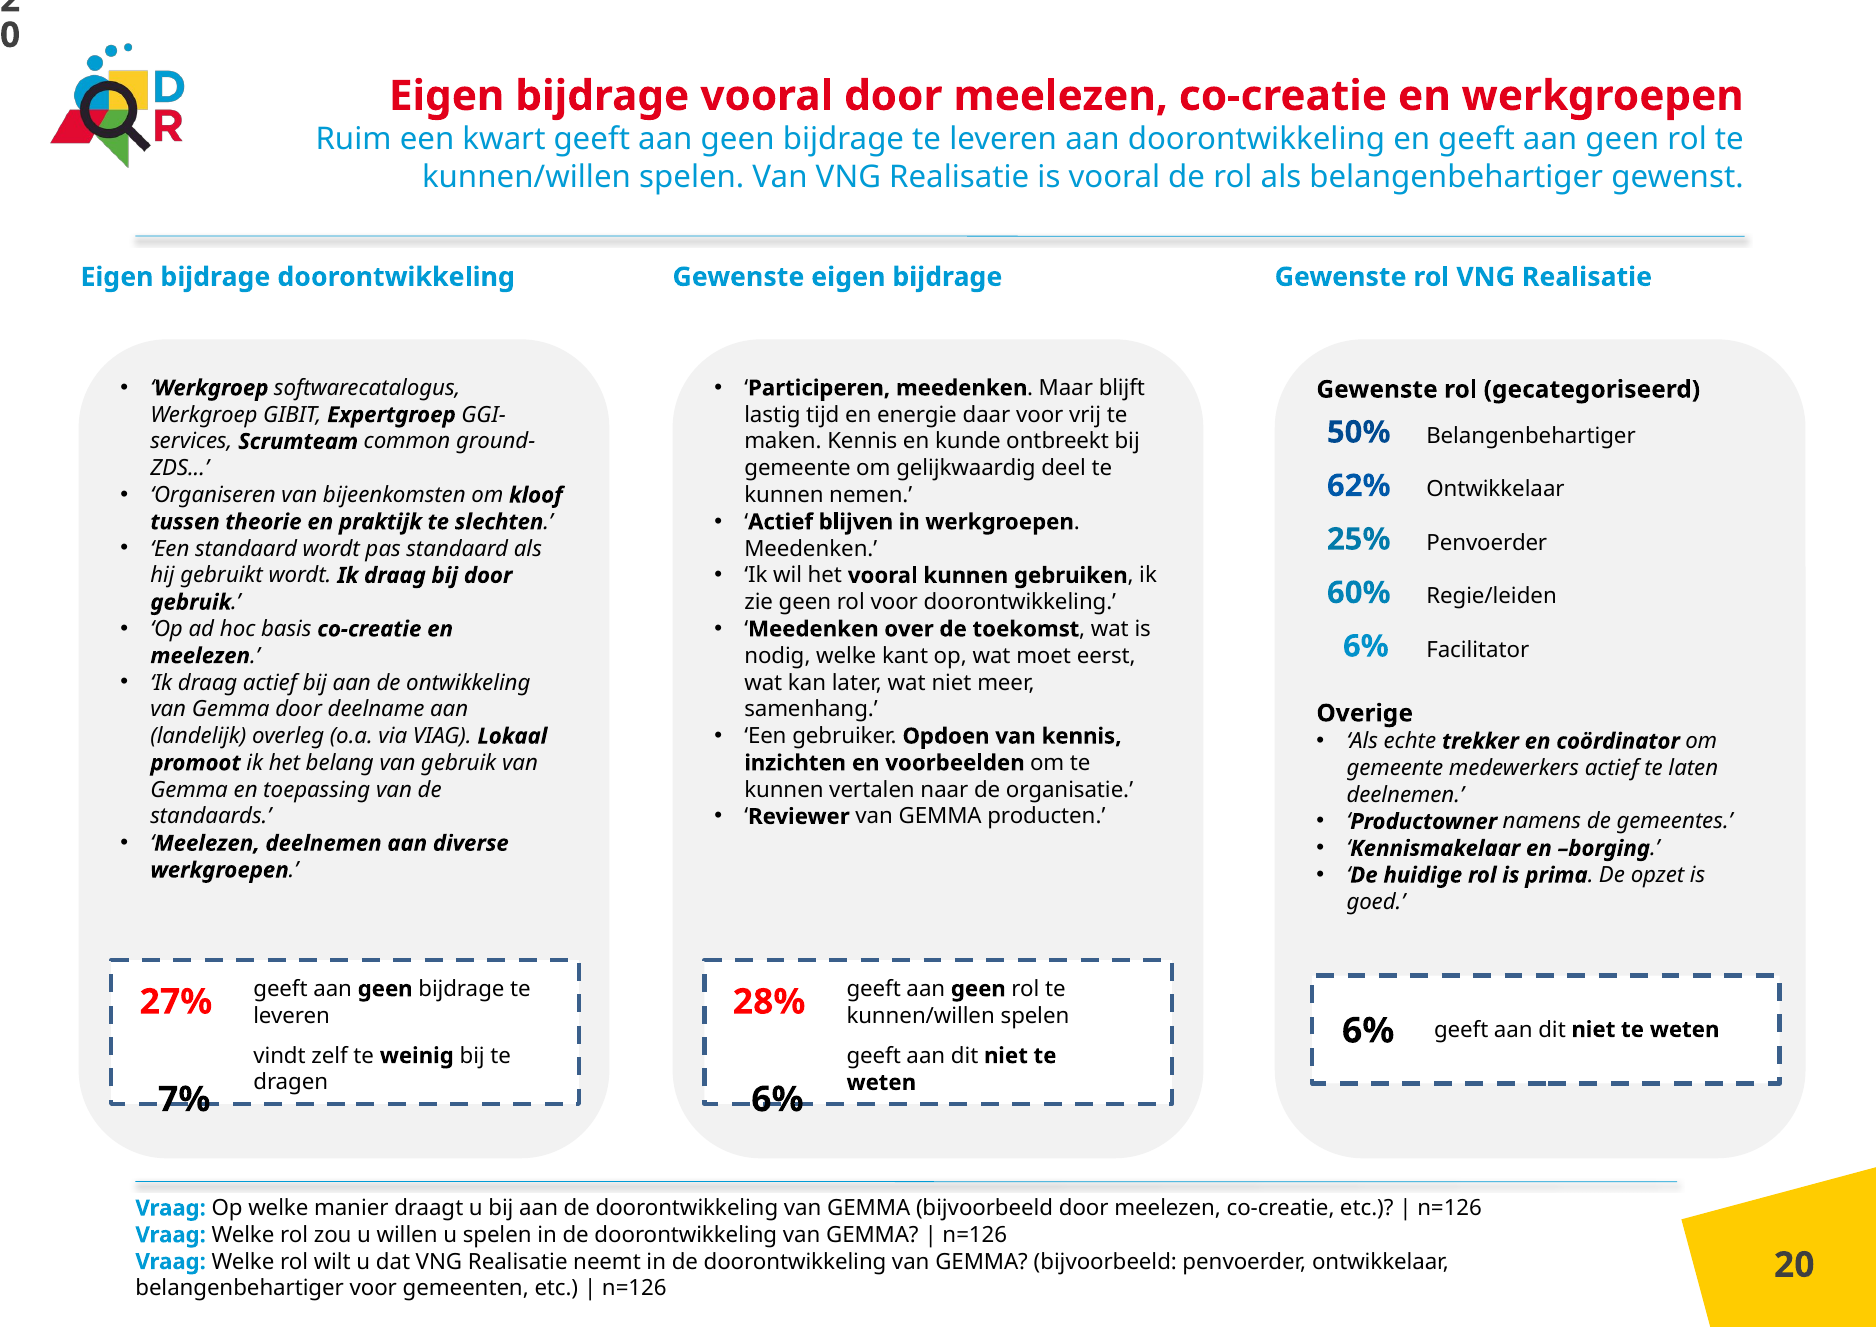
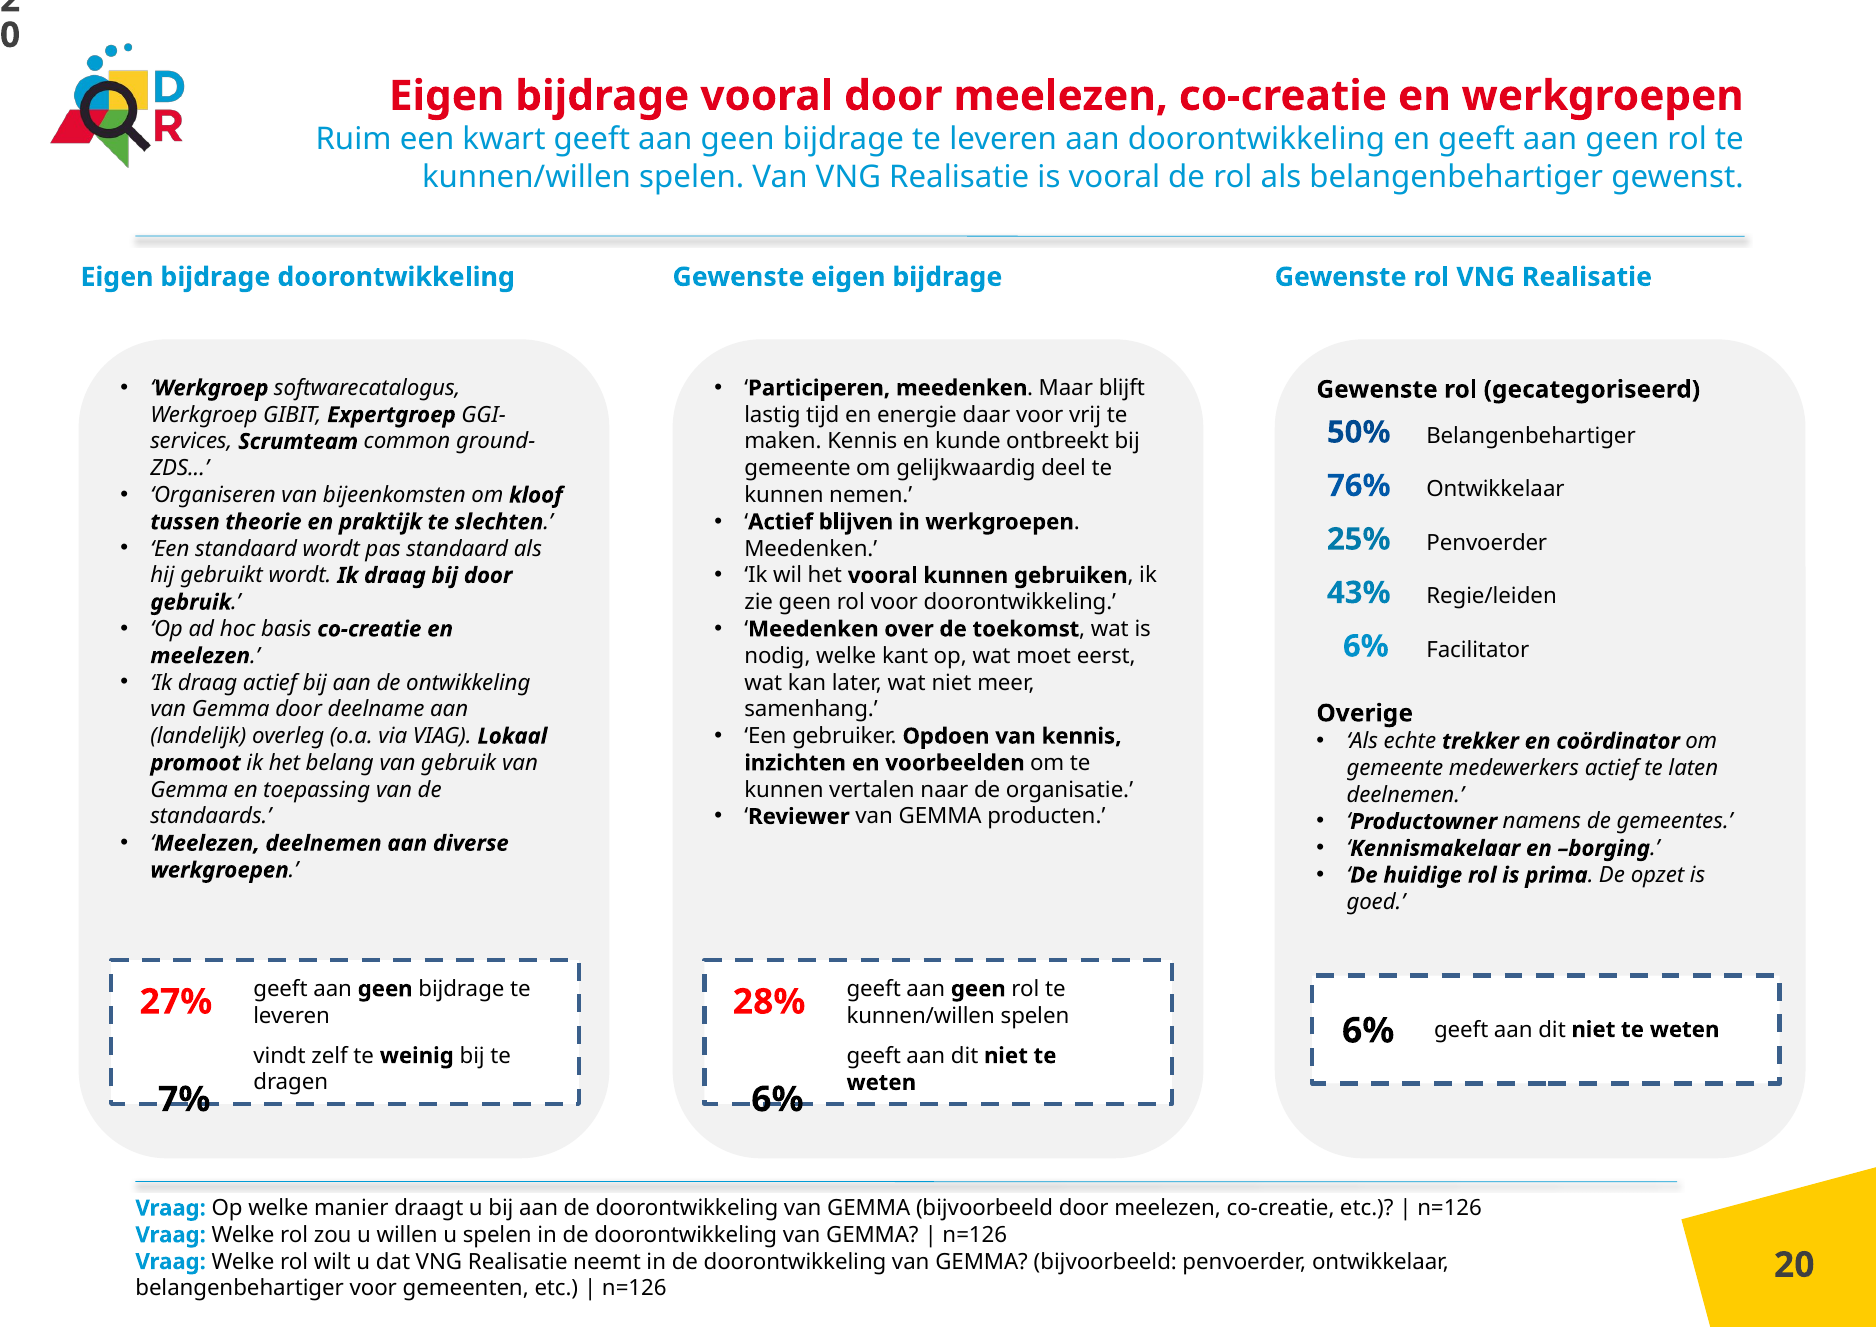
62%: 62% -> 76% (1359, 486)
60%: 60% -> 43% (1359, 593)
